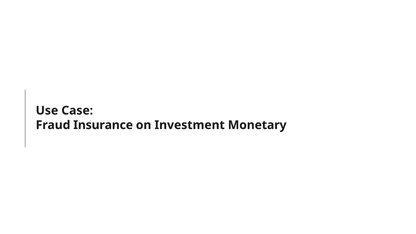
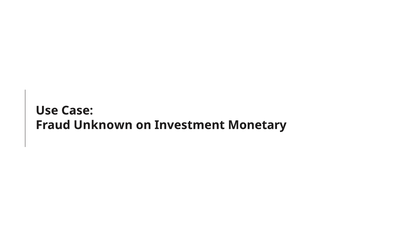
Insurance: Insurance -> Unknown (103, 125)
